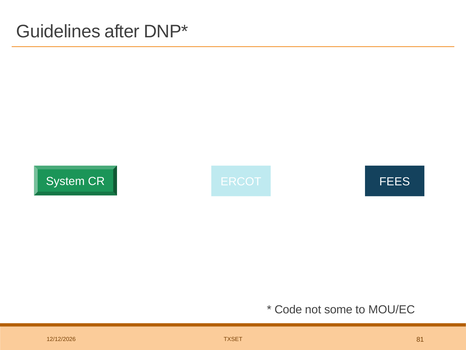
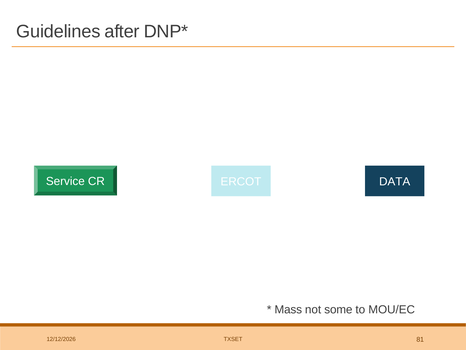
System: System -> Service (65, 181)
FEES: FEES -> DATA (395, 181)
Code: Code -> Mass (288, 309)
